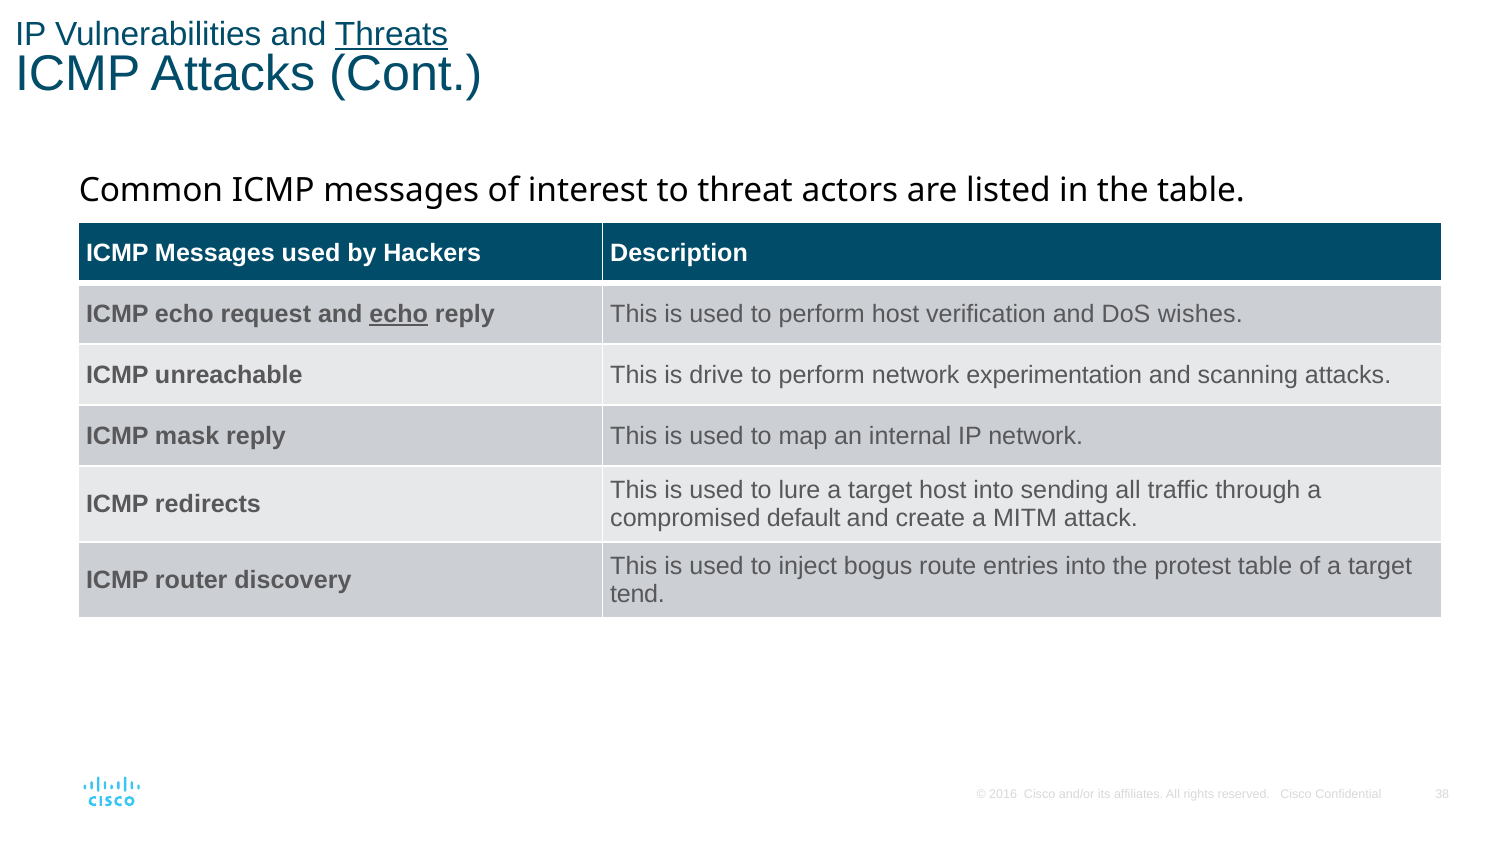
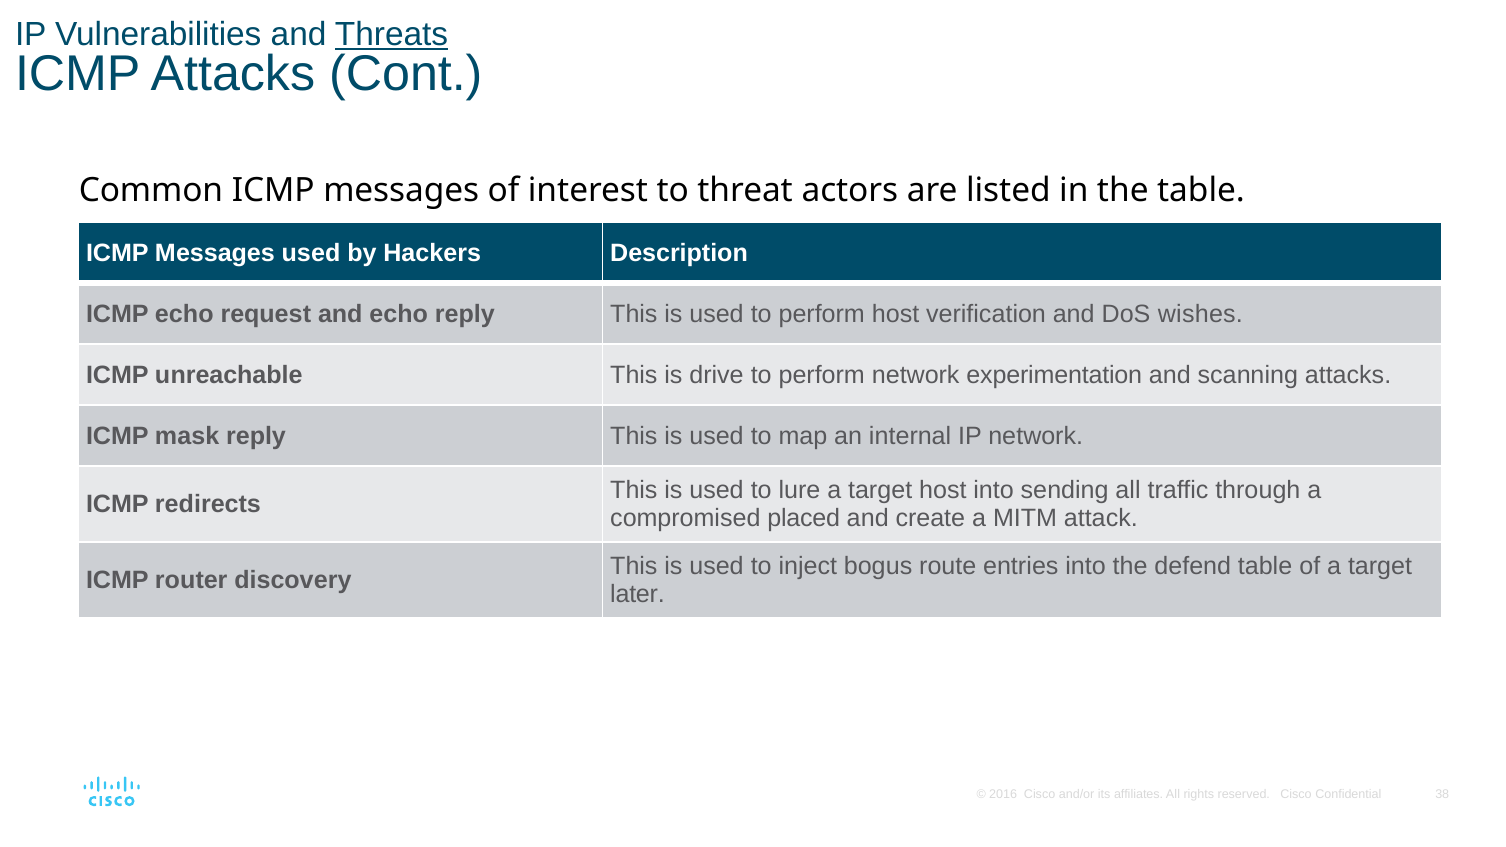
echo underline: present -> none (399, 314)
default: default -> placed (804, 519)
protest: protest -> defend (1193, 567)
tend: tend -> later (637, 595)
